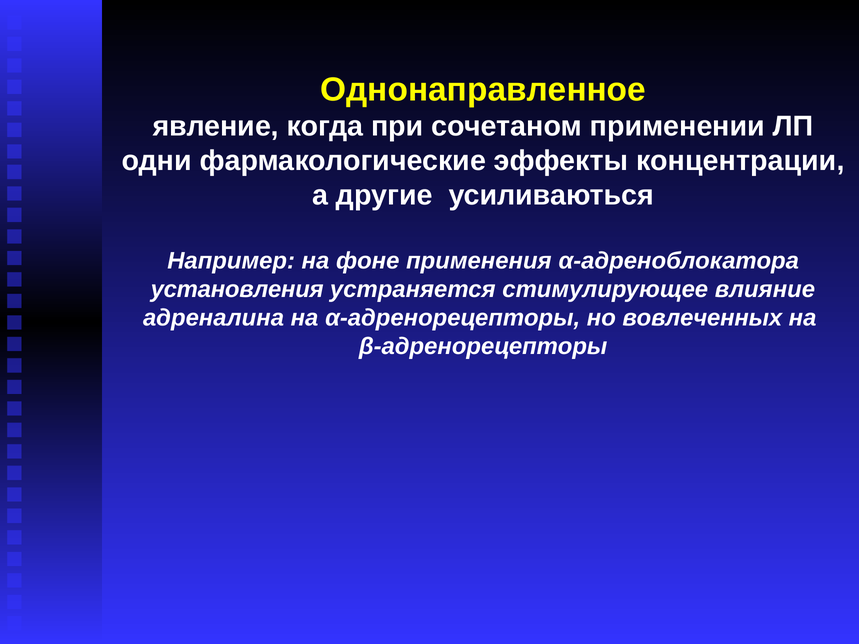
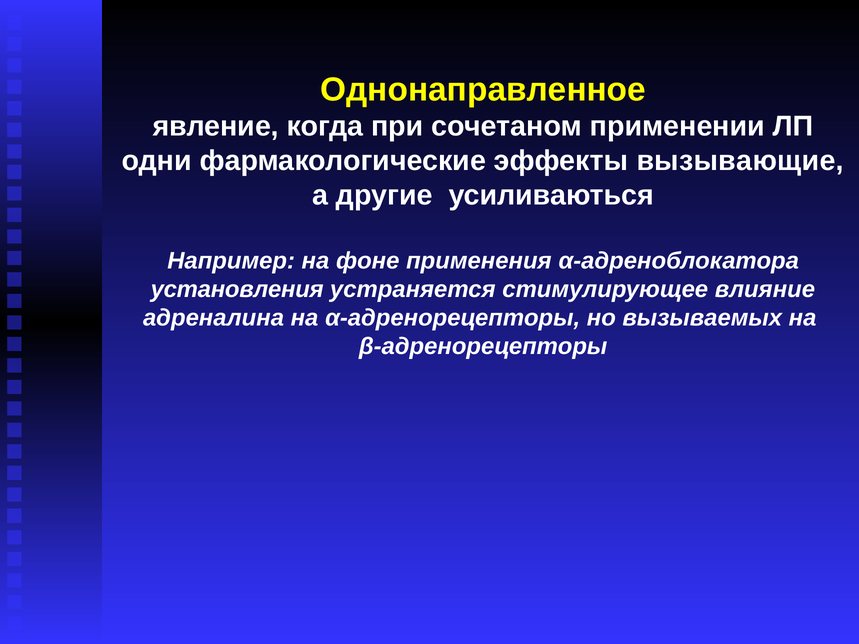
концентрации: концентрации -> вызывающие (740, 161)
вовлеченных: вовлеченных -> вызываемых (702, 318)
